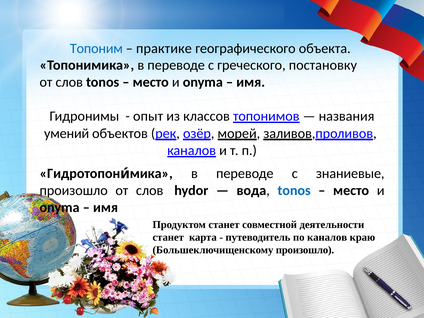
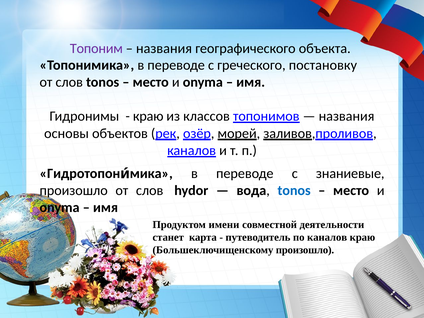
Топоним colour: blue -> purple (96, 48)
практике: практике -> названия (164, 48)
опыт: опыт -> краю (148, 116)
умений: умений -> основы (67, 133)
Продуктом станет: станет -> имени (224, 225)
